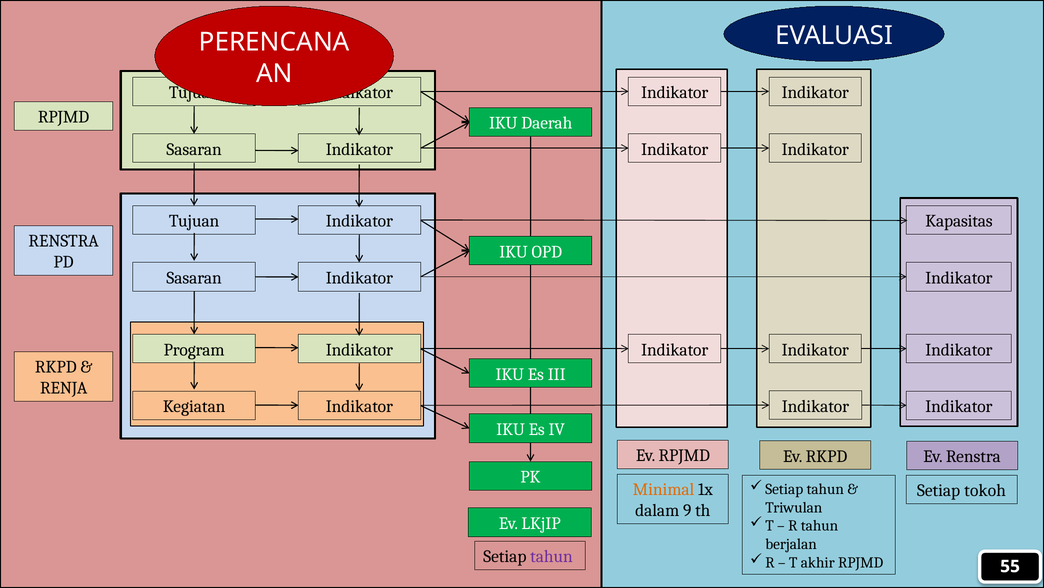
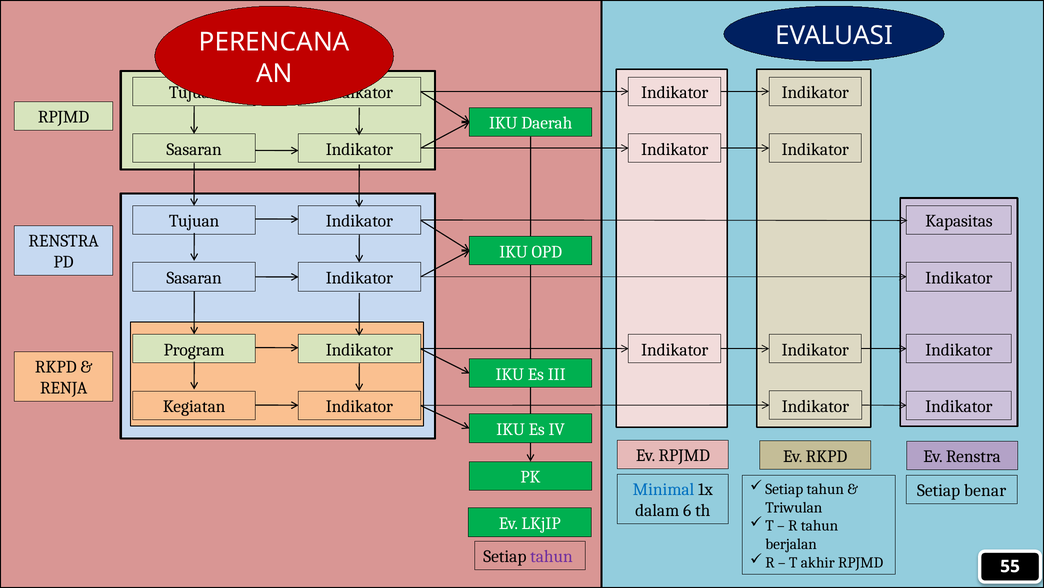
Minimal colour: orange -> blue (664, 489)
tokoh: tokoh -> benar (985, 490)
9: 9 -> 6 (687, 510)
